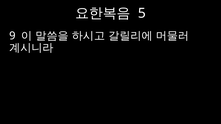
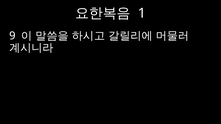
5: 5 -> 1 (142, 13)
